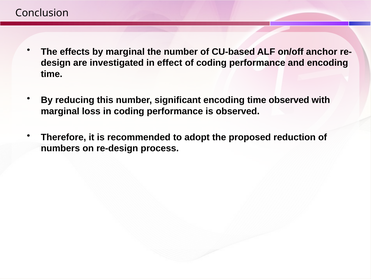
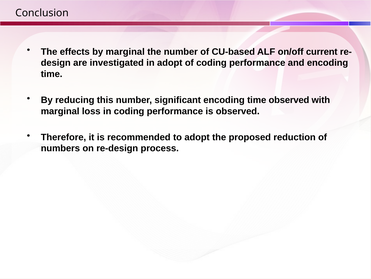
anchor: anchor -> current (322, 52)
in effect: effect -> adopt (170, 63)
